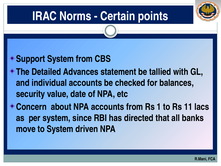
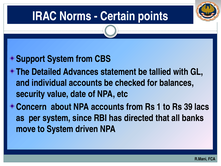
11: 11 -> 39 (188, 107)
